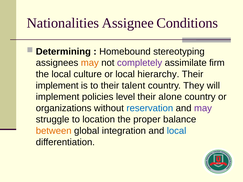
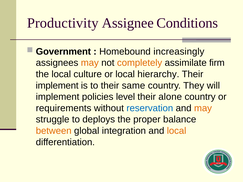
Nationalities: Nationalities -> Productivity (63, 23)
Determining: Determining -> Government (63, 52)
stereotyping: stereotyping -> increasingly (179, 52)
completely colour: purple -> orange (140, 63)
talent: talent -> same (134, 86)
organizations: organizations -> requirements (64, 108)
may colour: purple -> orange (203, 108)
location: location -> deploys (99, 120)
local colour: blue -> orange (177, 131)
